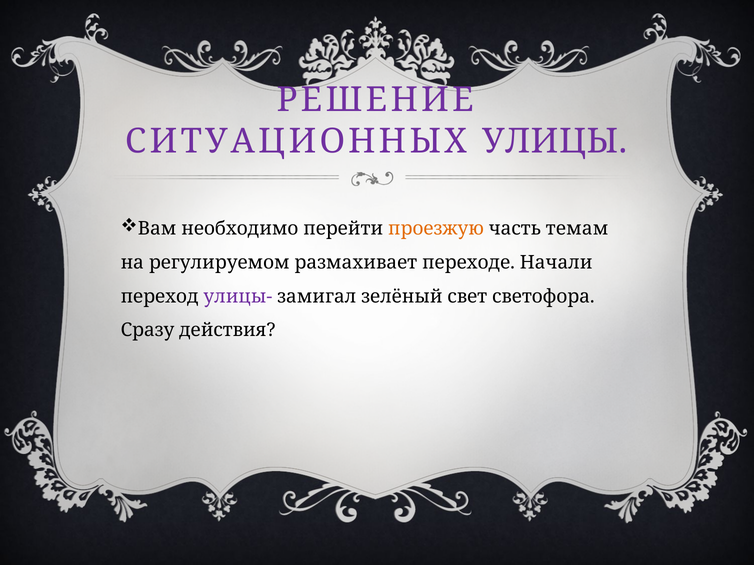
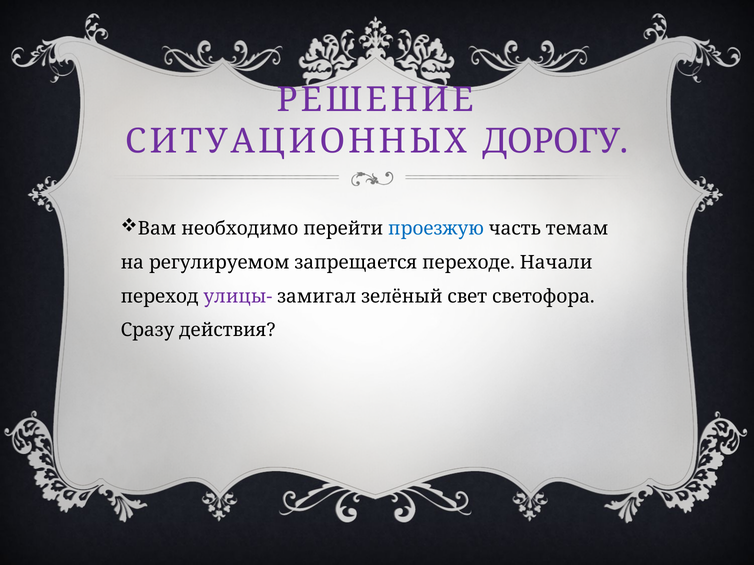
УЛИЦЫ: УЛИЦЫ -> ДОРОГУ (555, 141)
проезжую colour: orange -> blue (436, 229)
размахивает: размахивает -> запрещается (356, 263)
